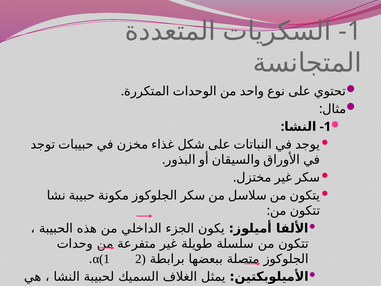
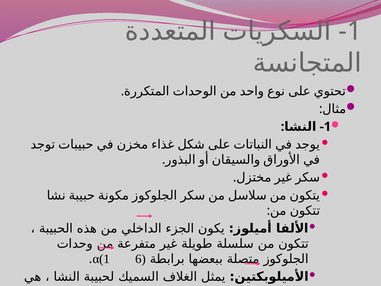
2: 2 -> 6 (140, 259)
